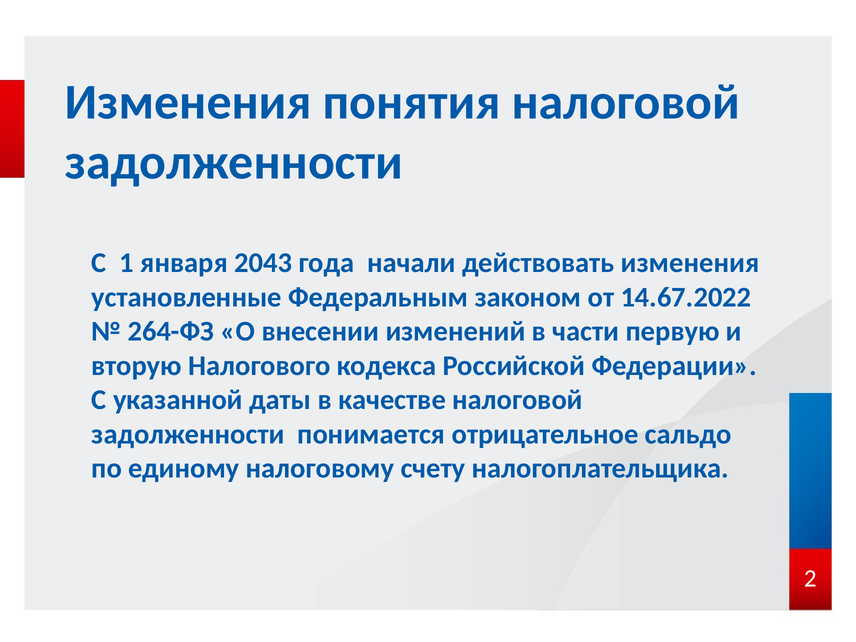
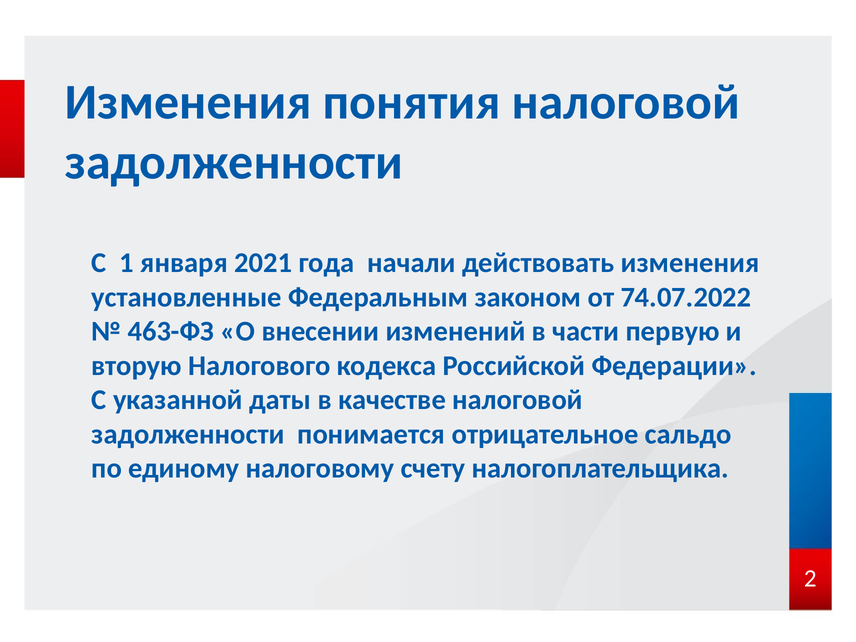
2043: 2043 -> 2021 (263, 263)
14.67.2022: 14.67.2022 -> 74.07.2022 (686, 297)
264-ФЗ: 264-ФЗ -> 463-ФЗ (171, 332)
